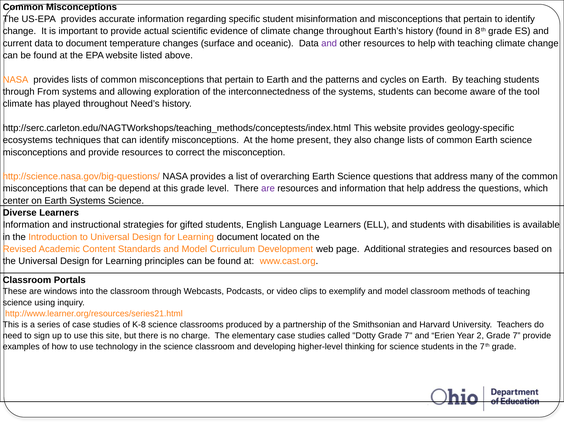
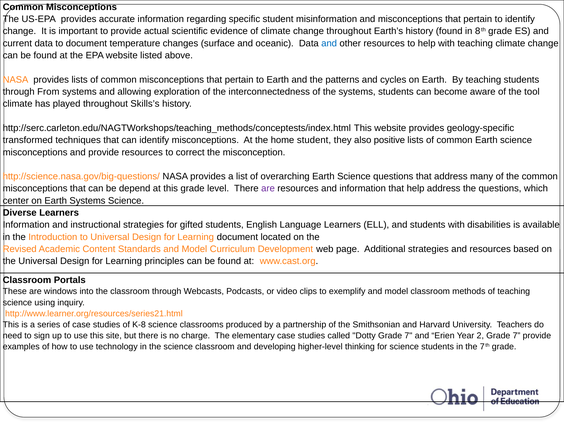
and colour: purple -> blue (329, 43)
Need’s: Need’s -> Skills’s (145, 104)
ecosystems: ecosystems -> transformed (28, 140)
home present: present -> student (314, 140)
also change: change -> positive (389, 140)
